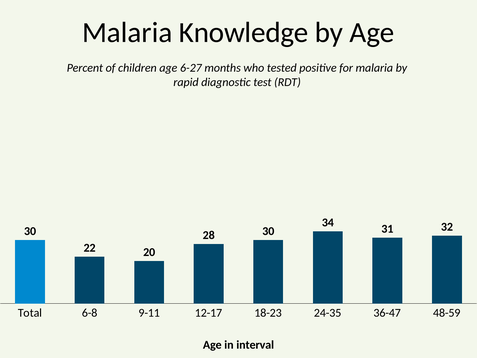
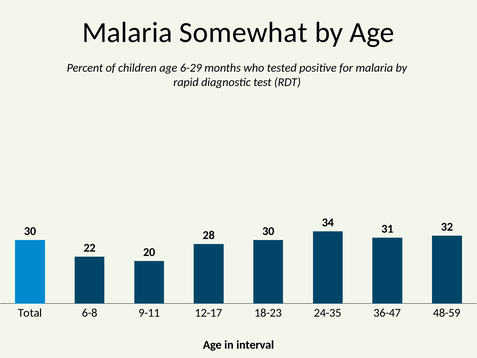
Knowledge: Knowledge -> Somewhat (243, 33)
6-27: 6-27 -> 6-29 (191, 68)
